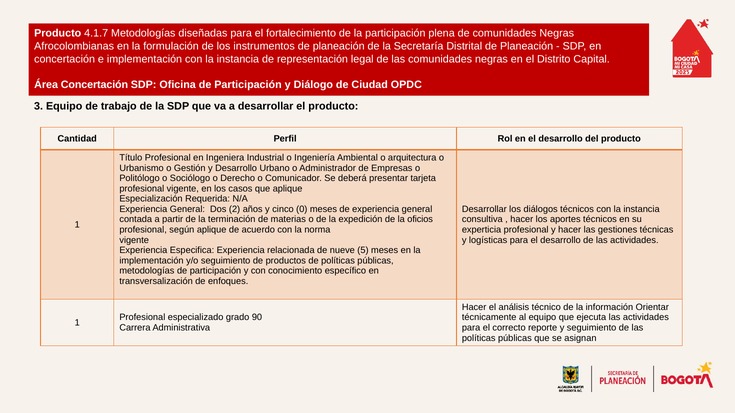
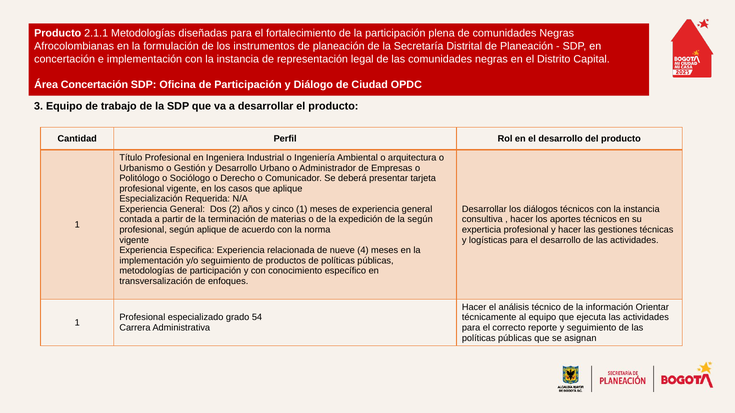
4.1.7: 4.1.7 -> 2.1.1 (96, 33)
cinco 0: 0 -> 1 (302, 209)
la oficios: oficios -> según (420, 220)
5: 5 -> 4 (363, 251)
90: 90 -> 54 (257, 318)
